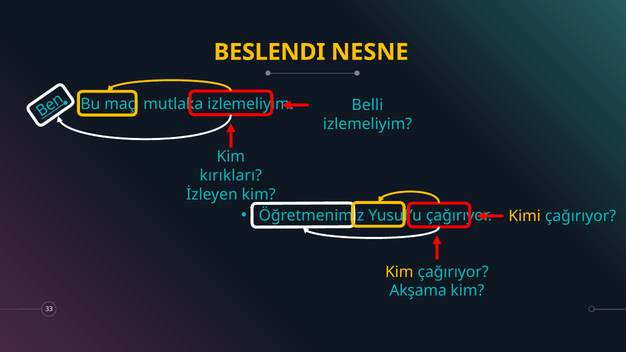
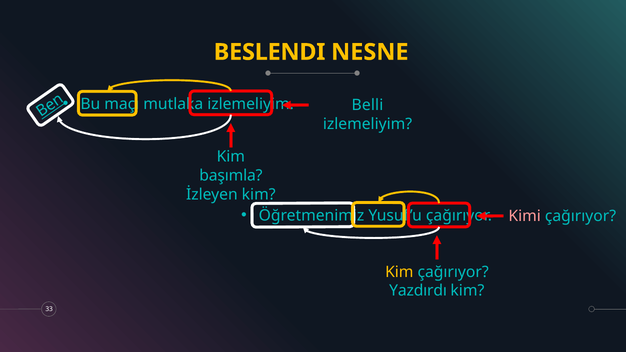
kırıkları: kırıkları -> başımla (231, 176)
Kimi colour: yellow -> pink (525, 216)
Akşama: Akşama -> Yazdırdı (418, 291)
